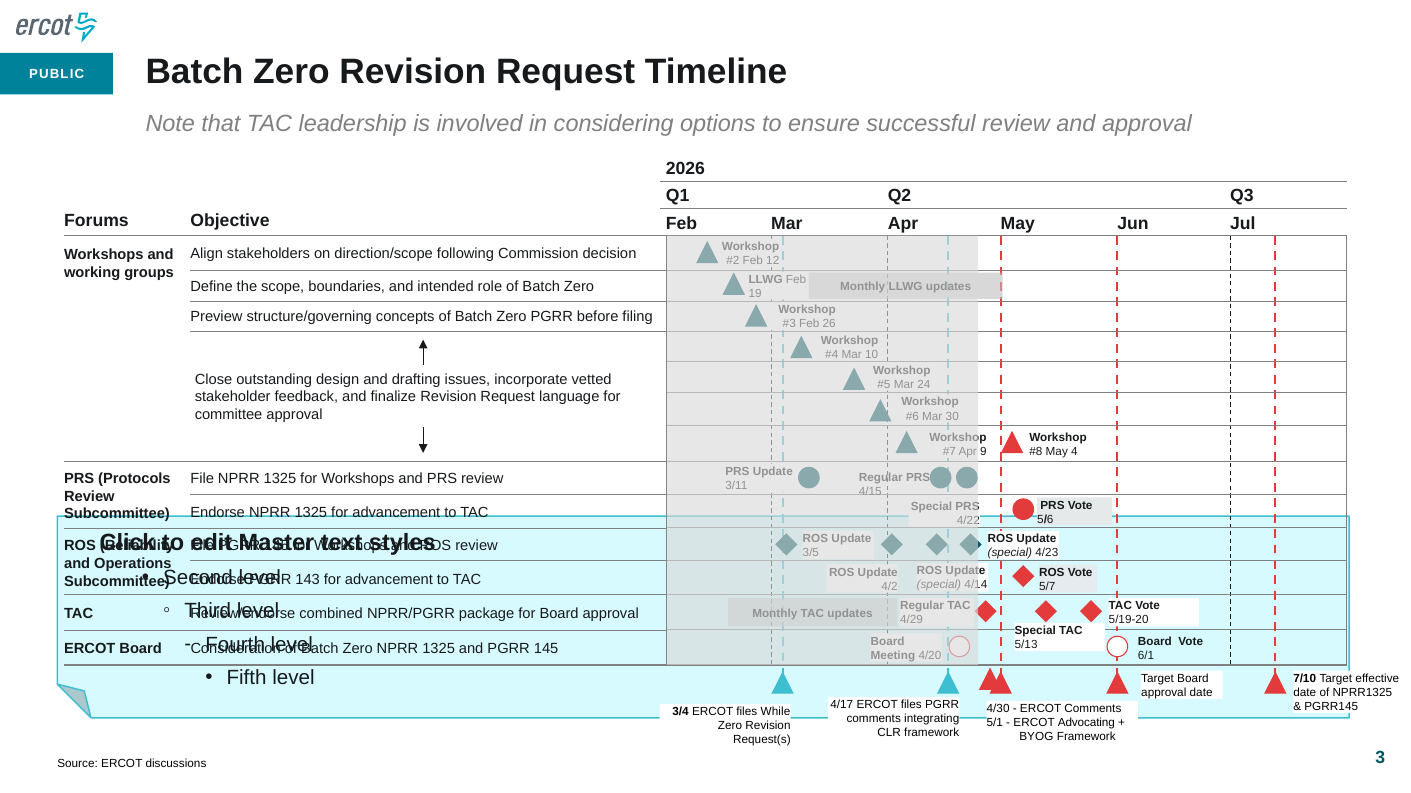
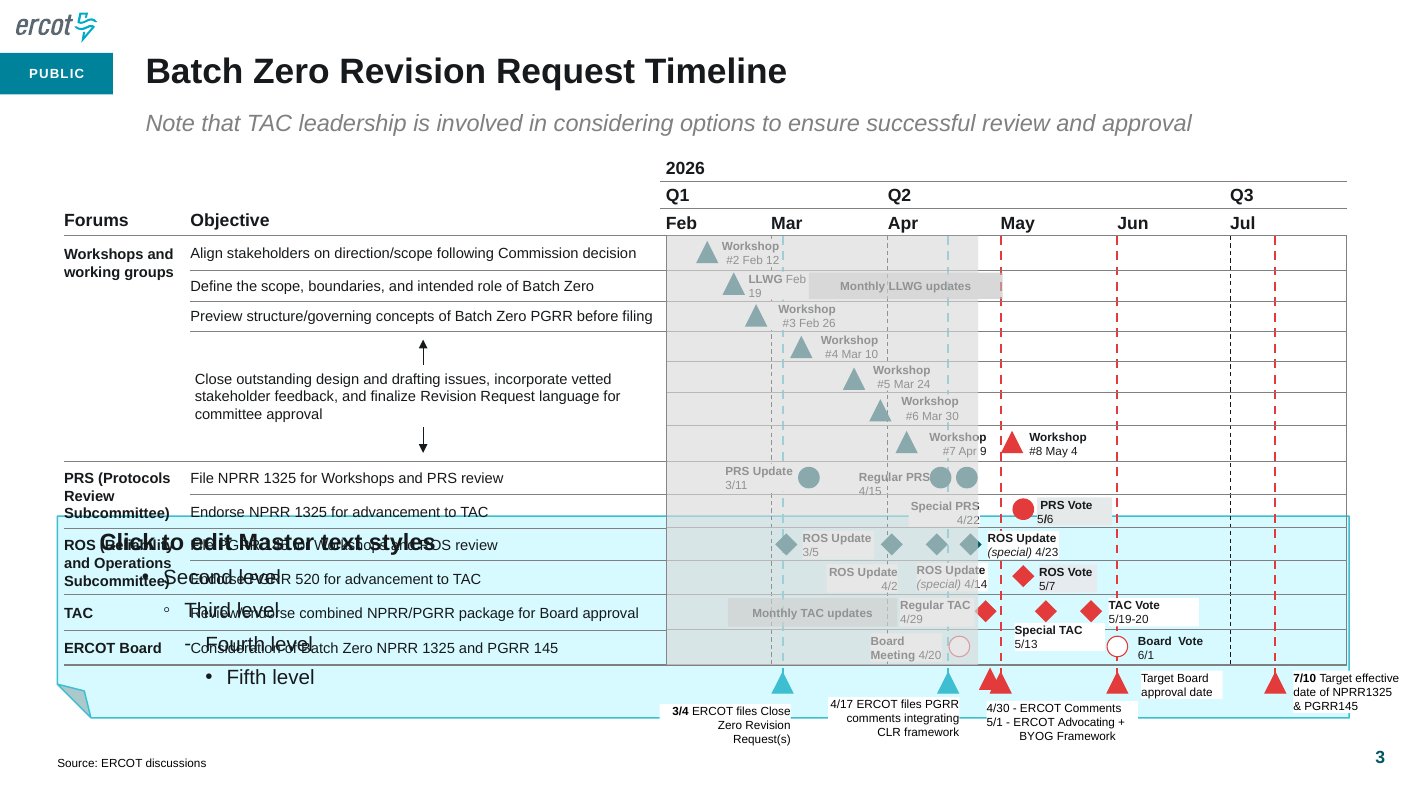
143: 143 -> 520 (308, 580)
While: While -> Close (776, 712)
